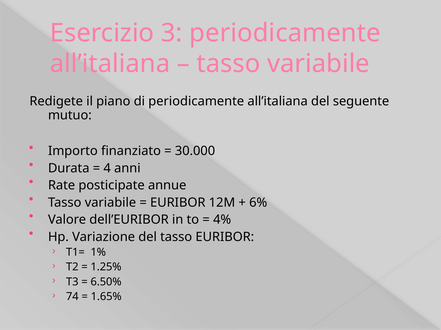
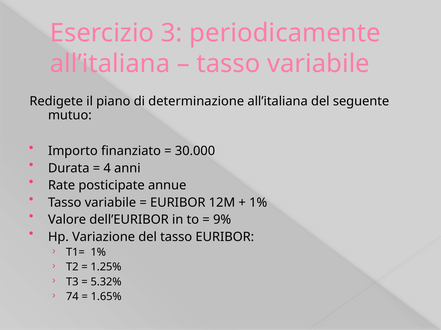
di periodicamente: periodicamente -> determinazione (196, 102)
6%: 6% -> 1% (258, 203)
4%: 4% -> 9% (222, 220)
6.50%: 6.50% -> 5.32% (106, 282)
